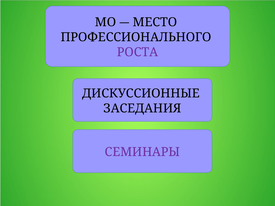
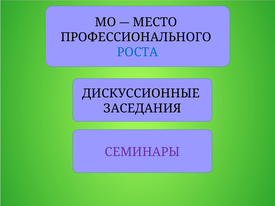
РОСТА colour: purple -> blue (138, 52)
